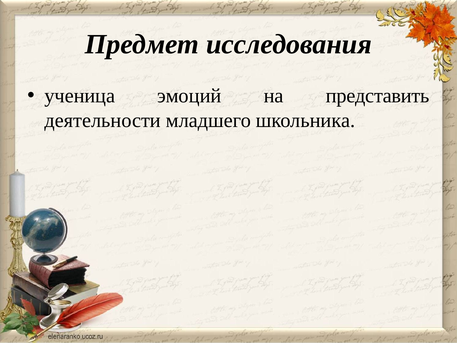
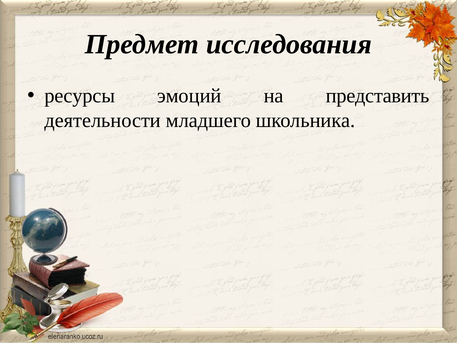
ученица: ученица -> ресурсы (80, 96)
